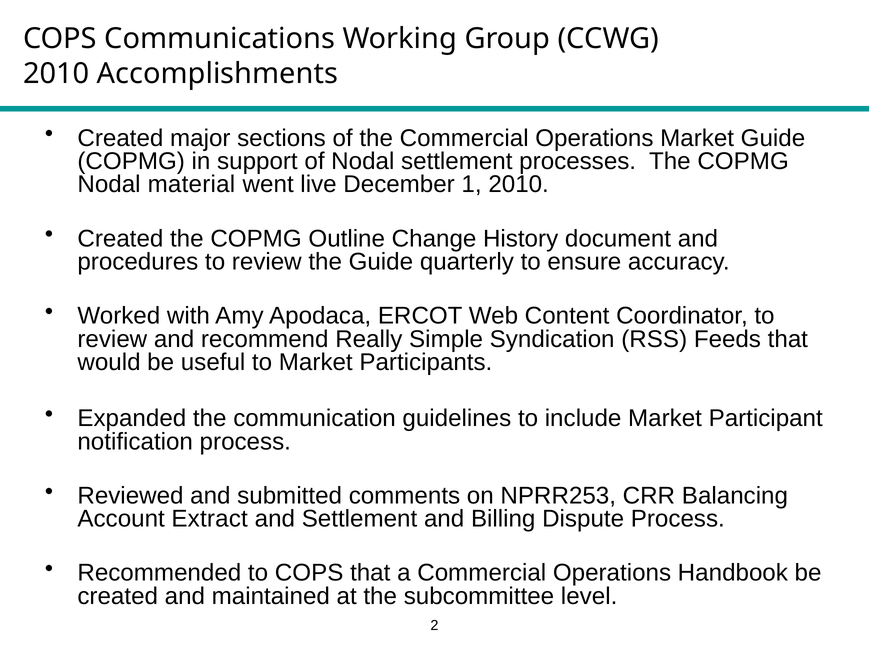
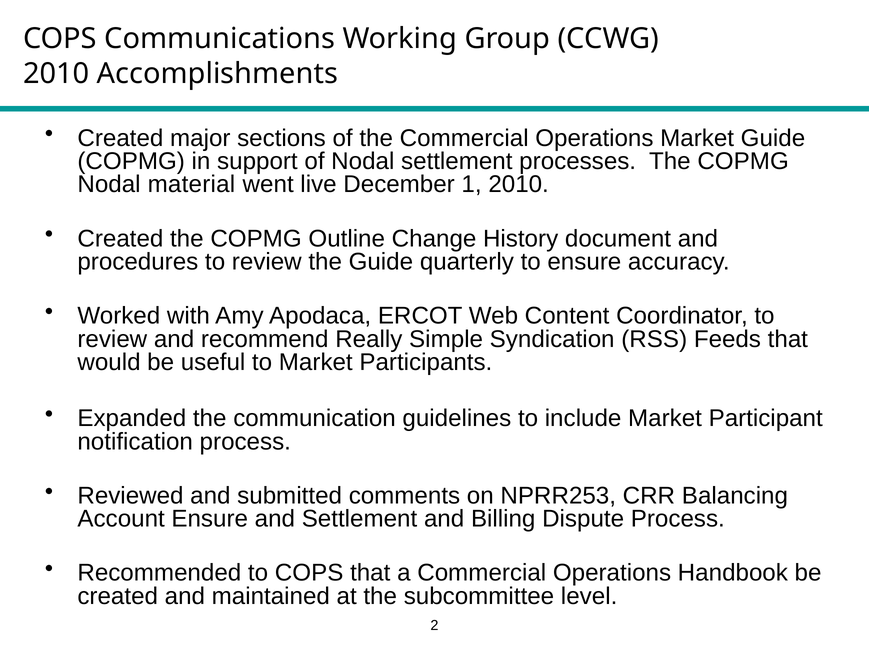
Account Extract: Extract -> Ensure (210, 519)
